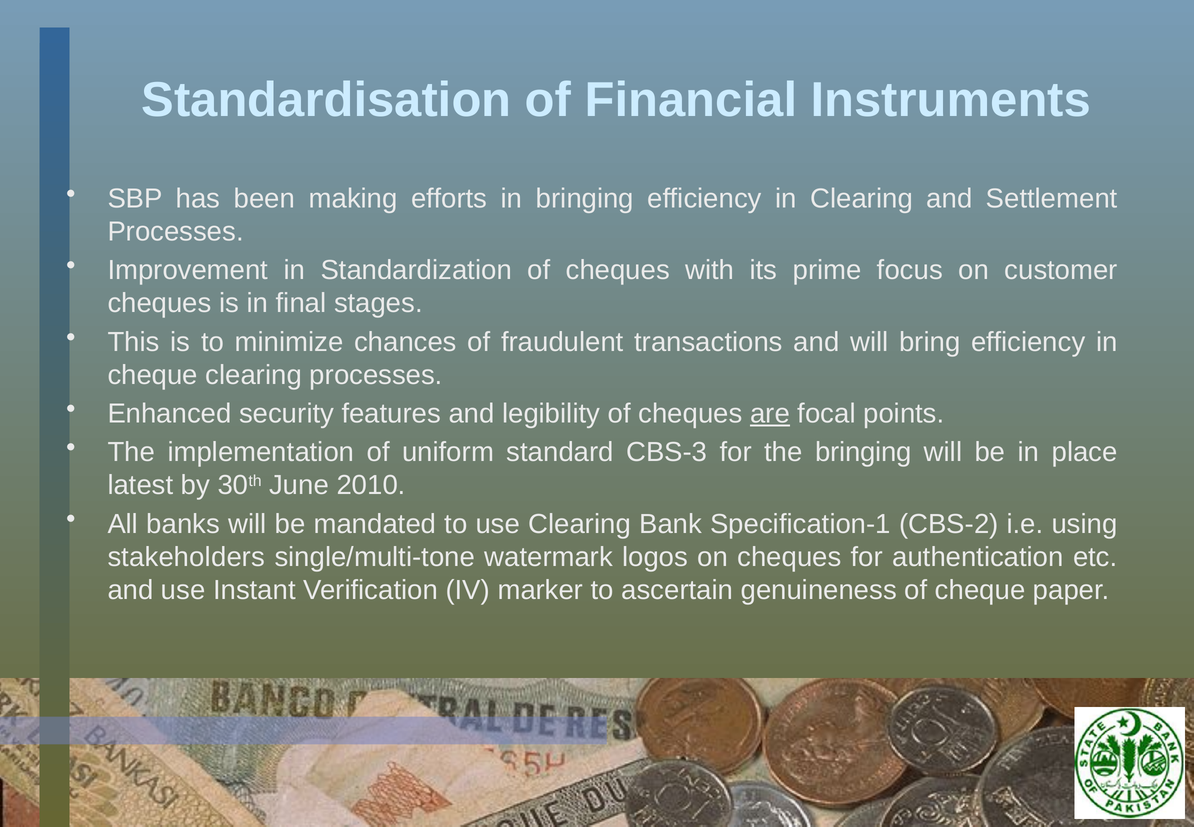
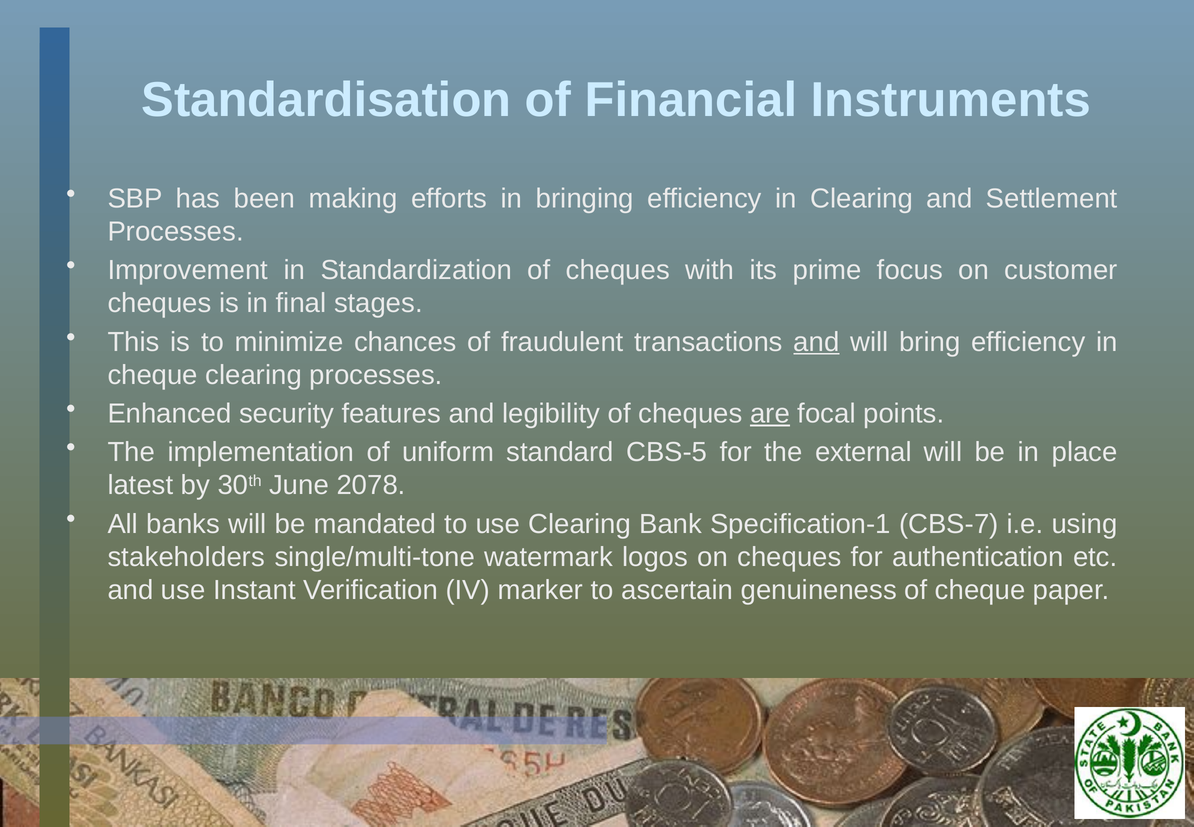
and underline: none -> present (816, 342)
CBS-3: CBS-3 -> CBS-5 (667, 452)
the bringing: bringing -> external (863, 452)
2010: 2010 -> 2078 (371, 485)
CBS-2: CBS-2 -> CBS-7 (949, 524)
